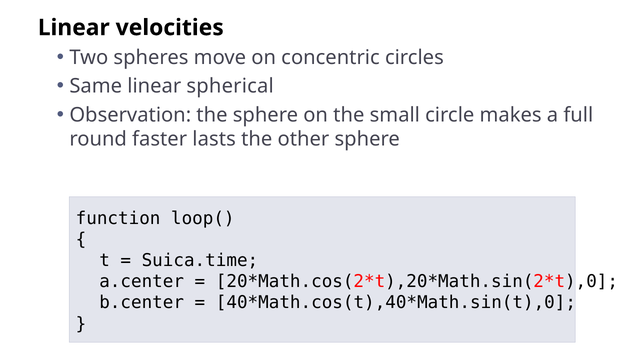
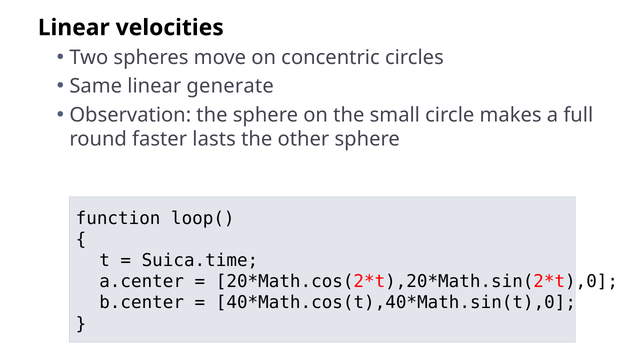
spherical: spherical -> generate (230, 86)
